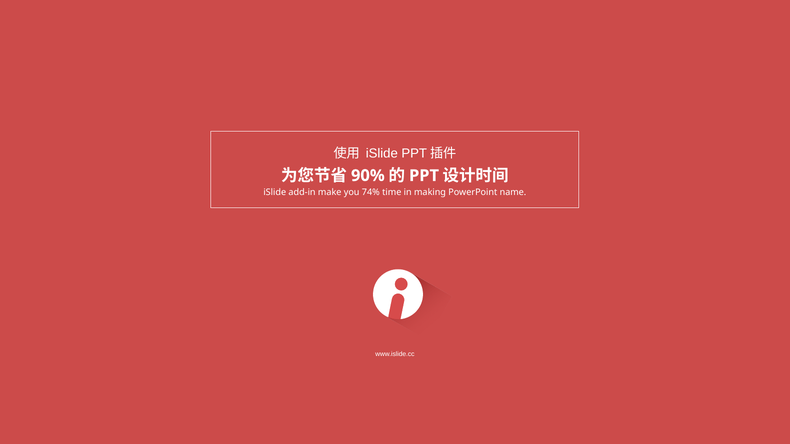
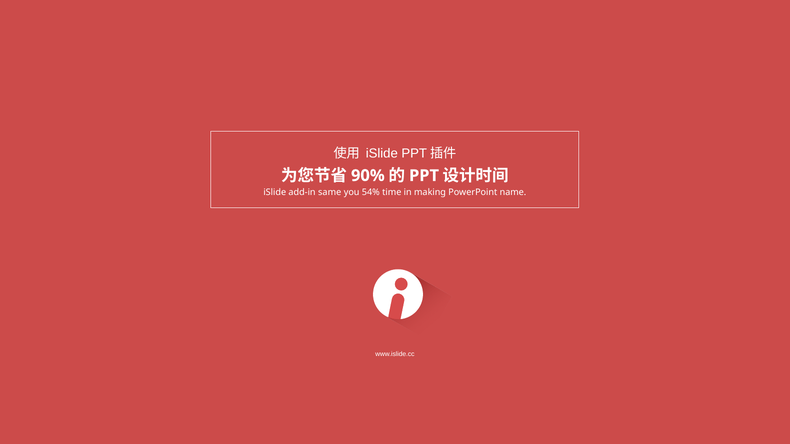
make: make -> same (330, 193)
74%: 74% -> 54% (371, 193)
